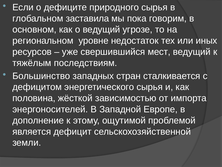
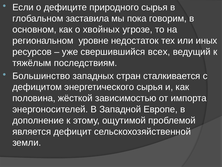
о ведущий: ведущий -> хвойных (101, 29)
мест: мест -> всех (159, 52)
